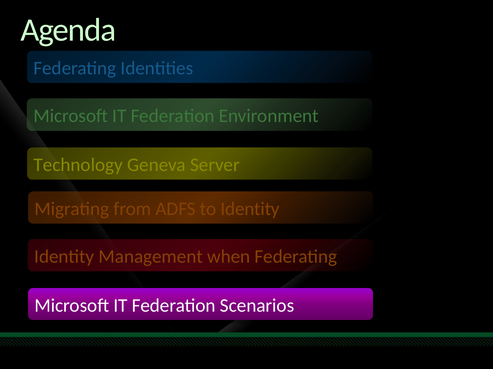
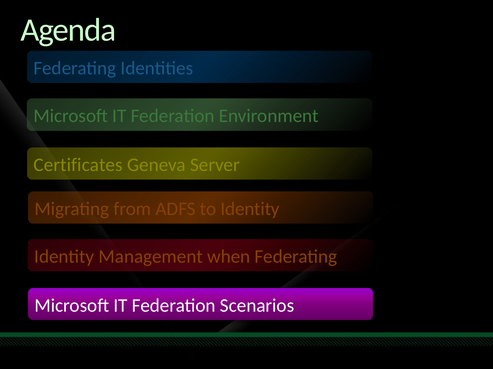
Technology: Technology -> Certificates (78, 165)
